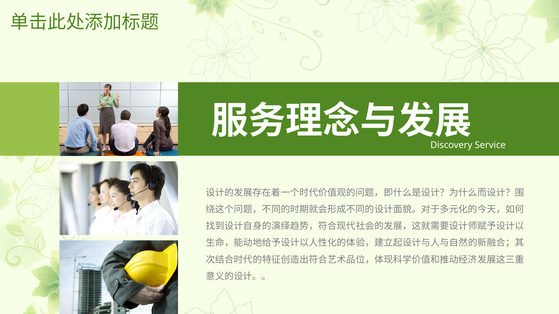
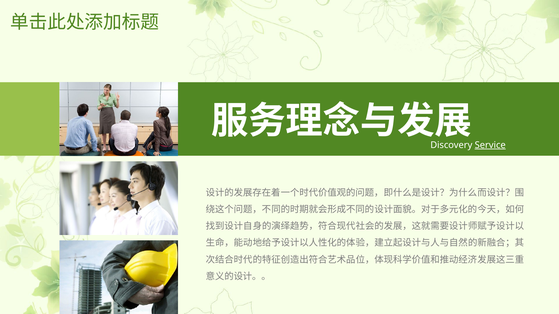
Service underline: none -> present (490, 145)
